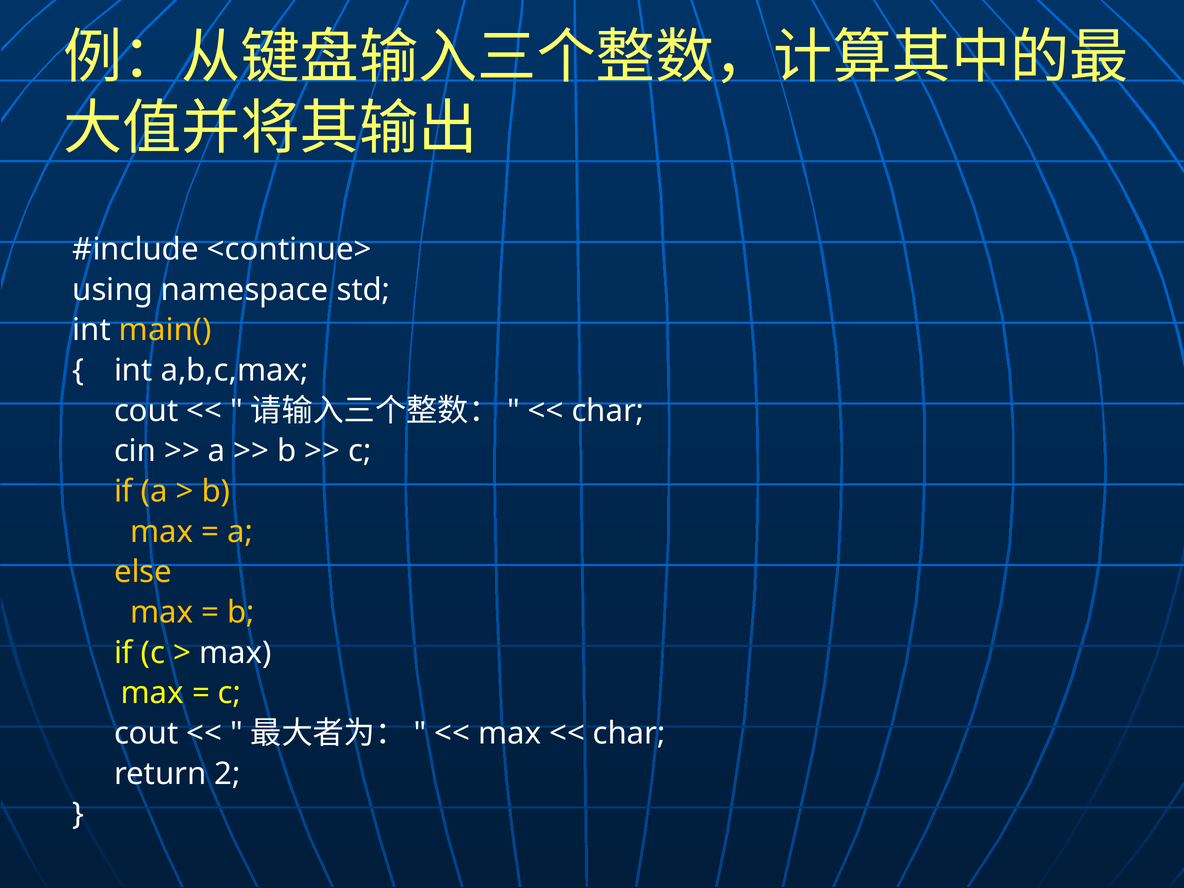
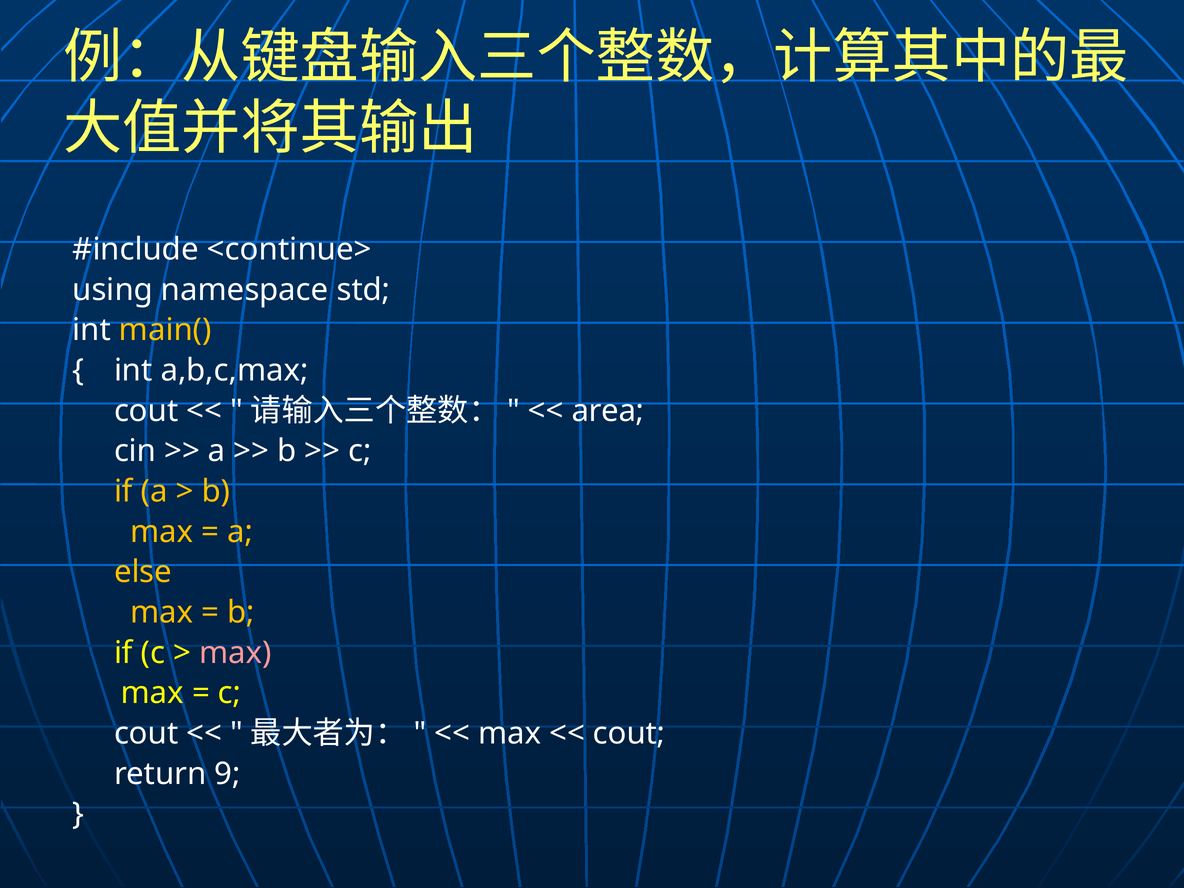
char: char -> area (608, 411)
max colour: white -> pink (235, 653)
char: char -> cout (629, 733)
2: 2 -> 9 (228, 774)
